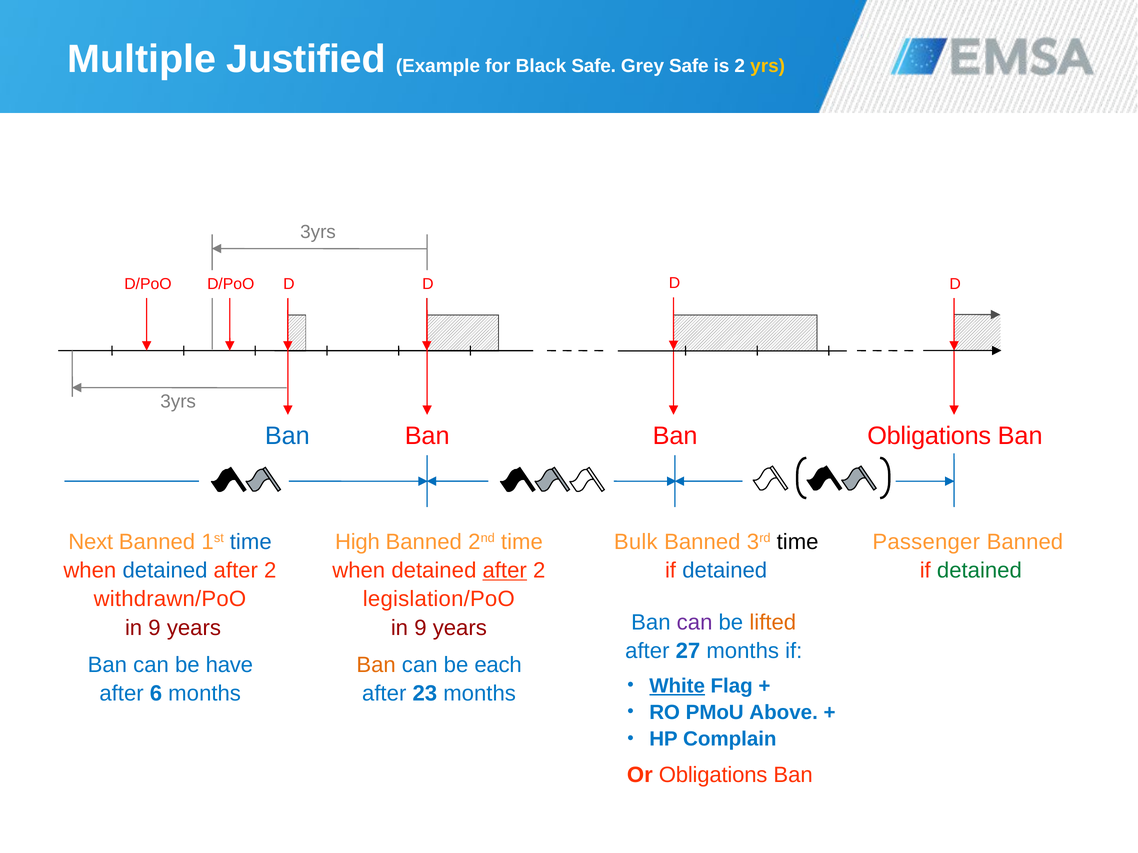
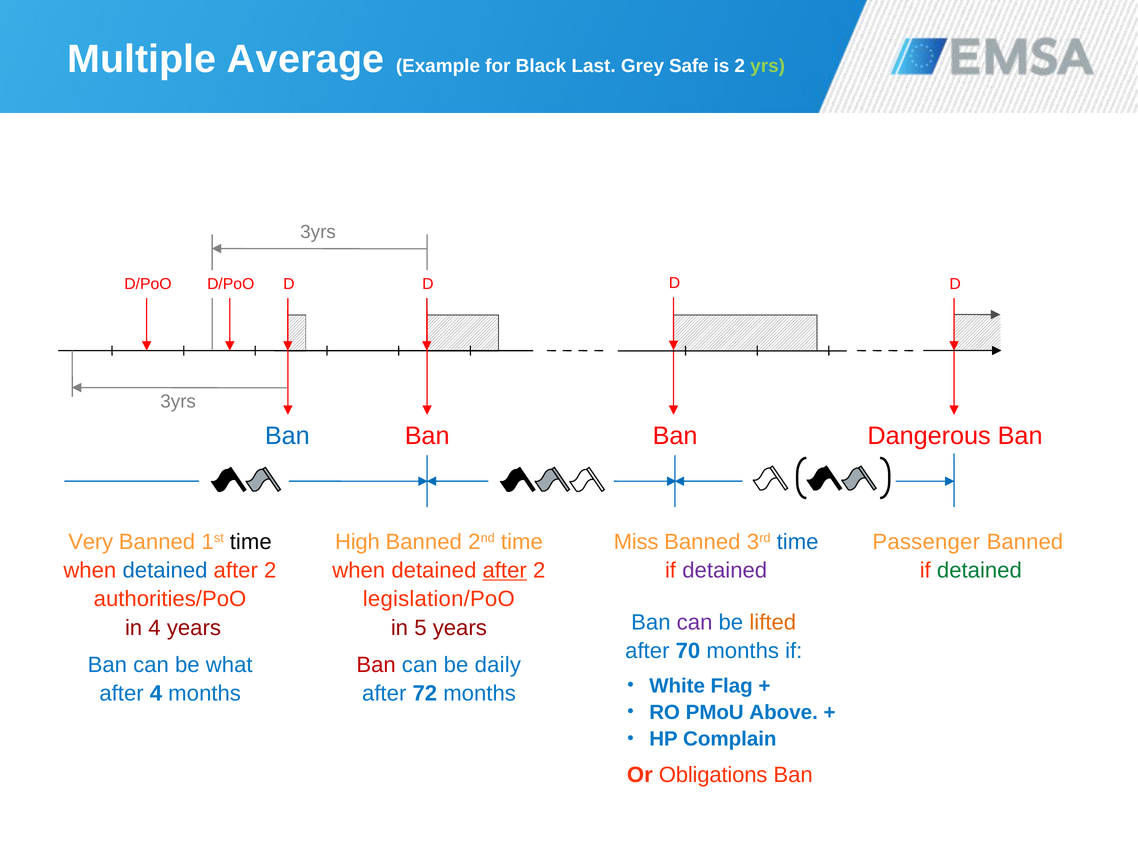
Justified: Justified -> Average (306, 59)
Black Safe: Safe -> Last (594, 66)
yrs colour: yellow -> light green (768, 66)
Obligations: Obligations -> Dangerous (929, 436)
Next: Next -> Very (91, 542)
time colour: blue -> black (251, 542)
Bulk: Bulk -> Miss (636, 542)
time colour: black -> blue (798, 542)
detained colour: blue -> purple (725, 571)
withdrawn/PoO: withdrawn/PoO -> authorities/PoO (170, 599)
9: 9 -> 4 (155, 628)
9: 9 -> 5 (420, 628)
27: 27 -> 70 (688, 651)
have: have -> what (229, 665)
Ban colour: orange -> red (376, 665)
each: each -> daily (498, 665)
White underline: present -> none (677, 686)
after 6: 6 -> 4 (156, 694)
23: 23 -> 72 (425, 694)
